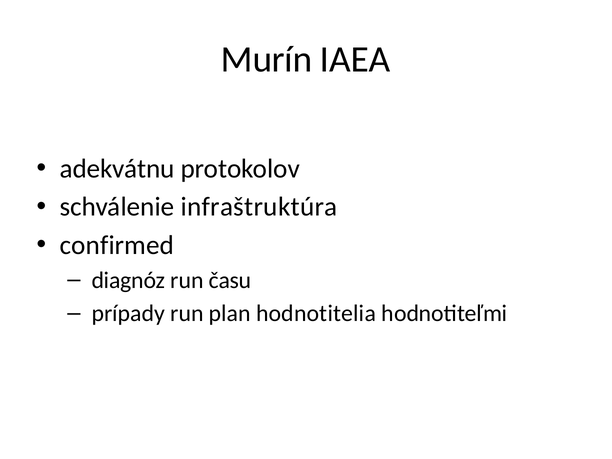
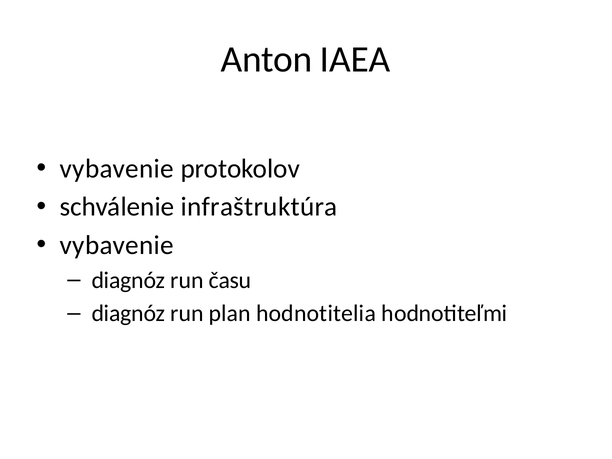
Murín: Murín -> Anton (267, 59)
adekvátnu: adekvátnu -> vybavenie (117, 169)
confirmed: confirmed -> vybavenie (117, 245)
prípady: prípady -> diagnóz (128, 314)
